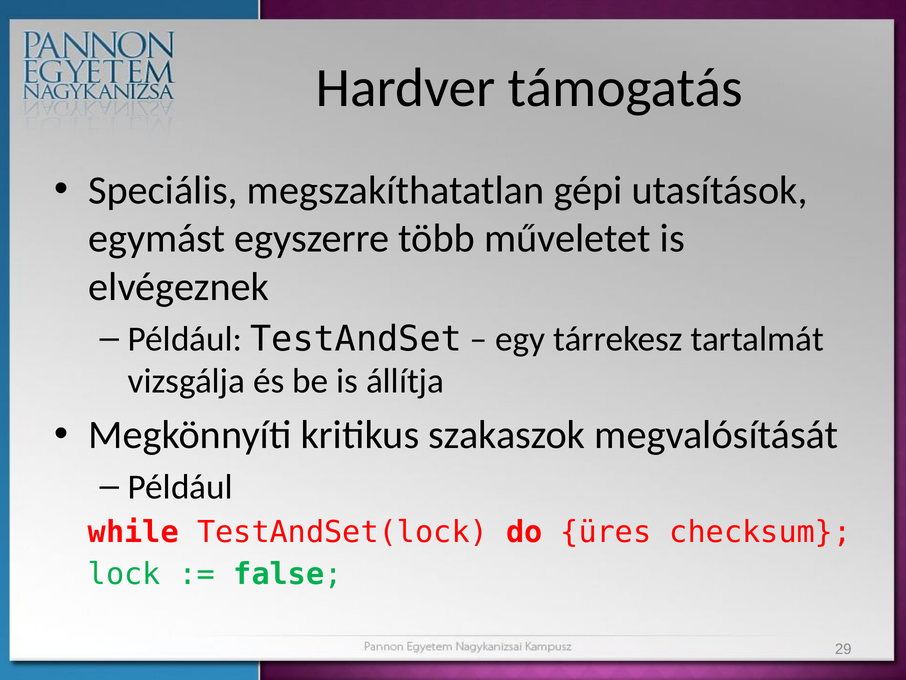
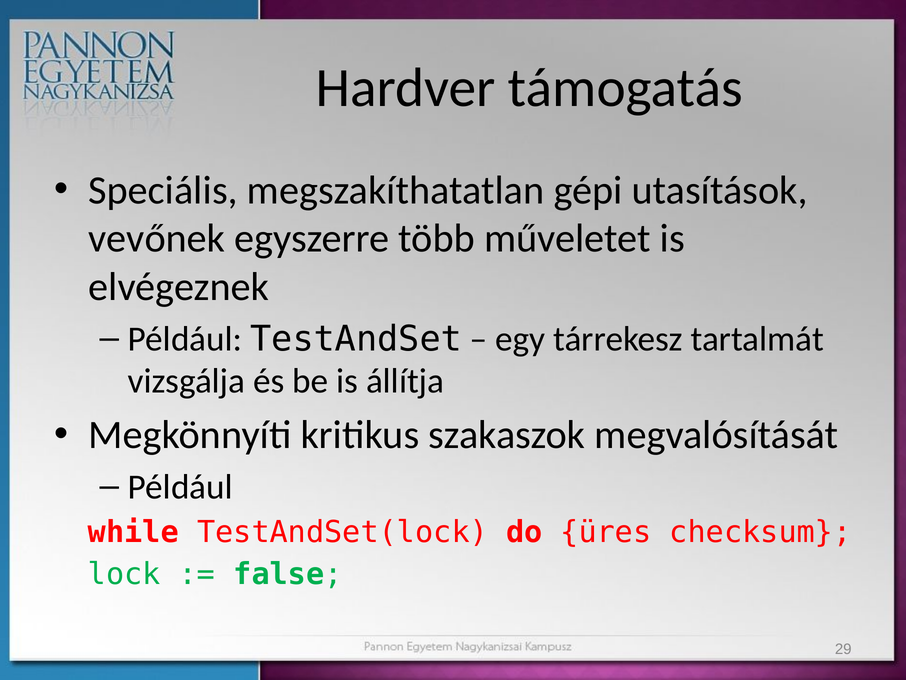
egymást: egymást -> vevőnek (157, 238)
